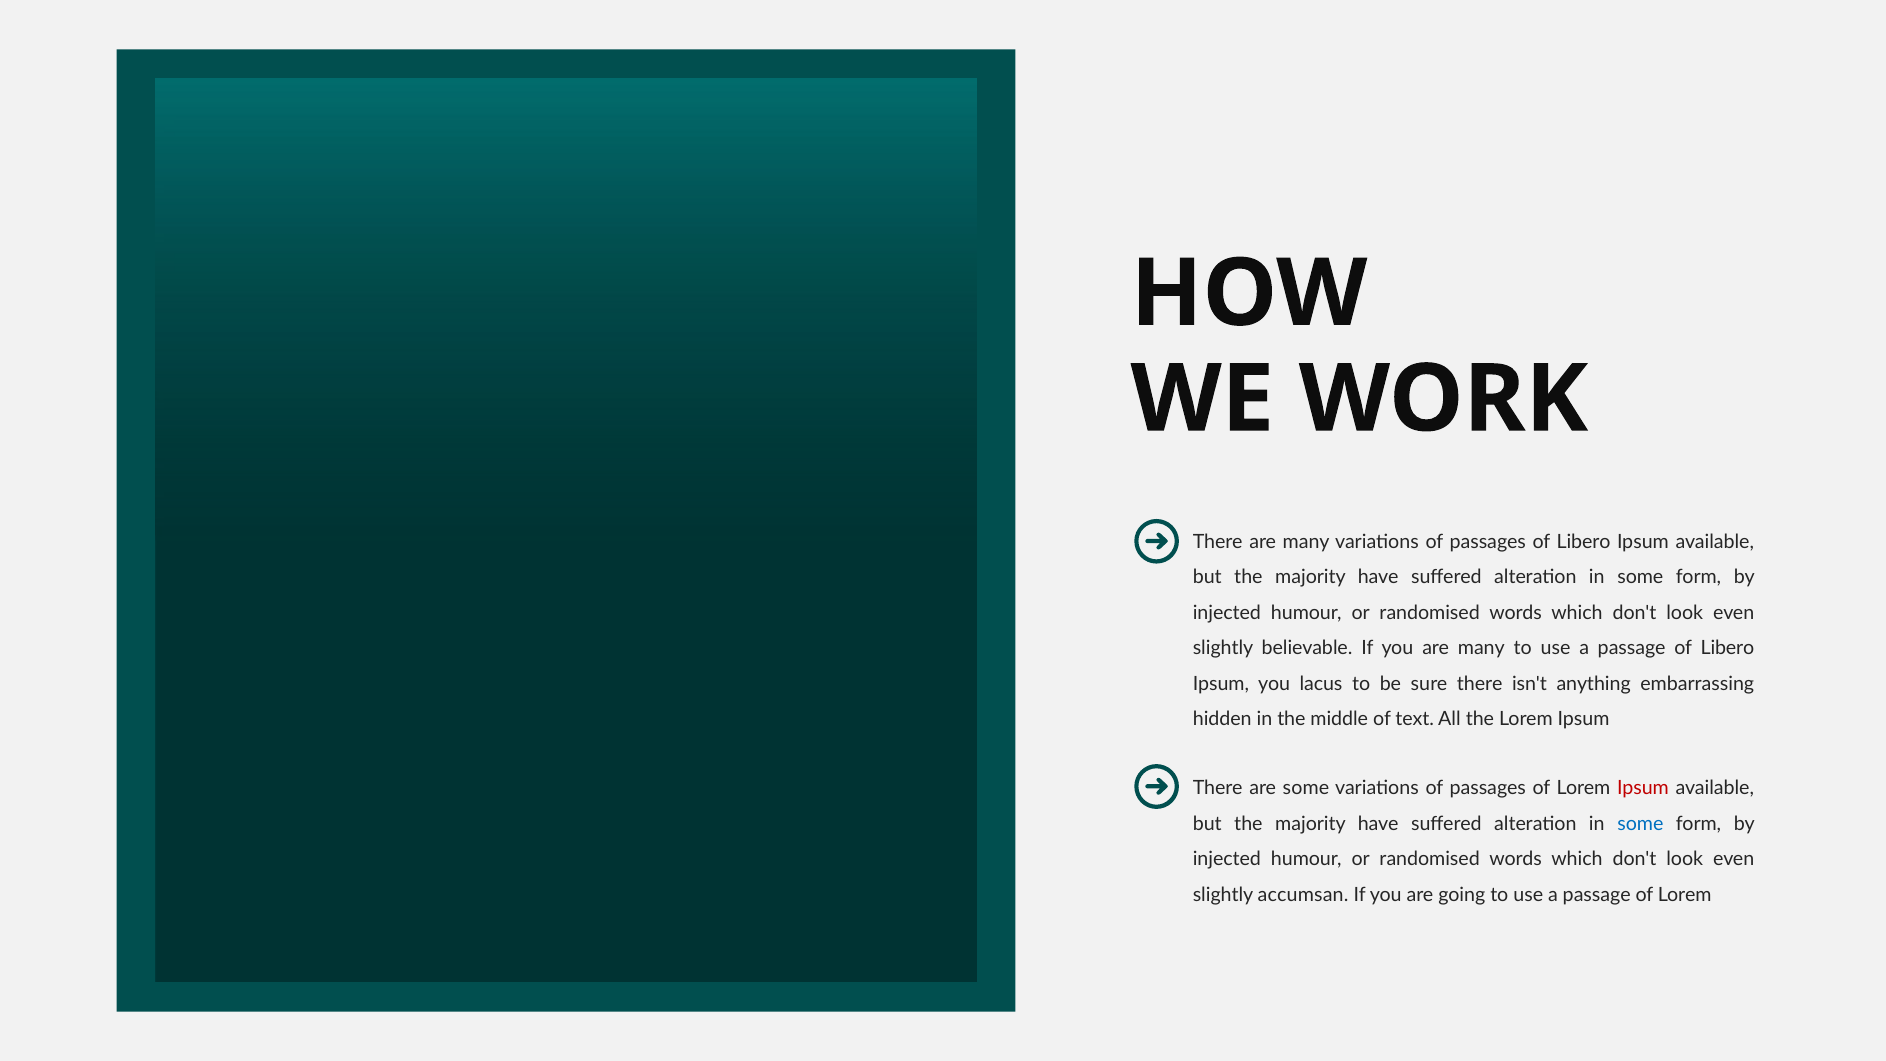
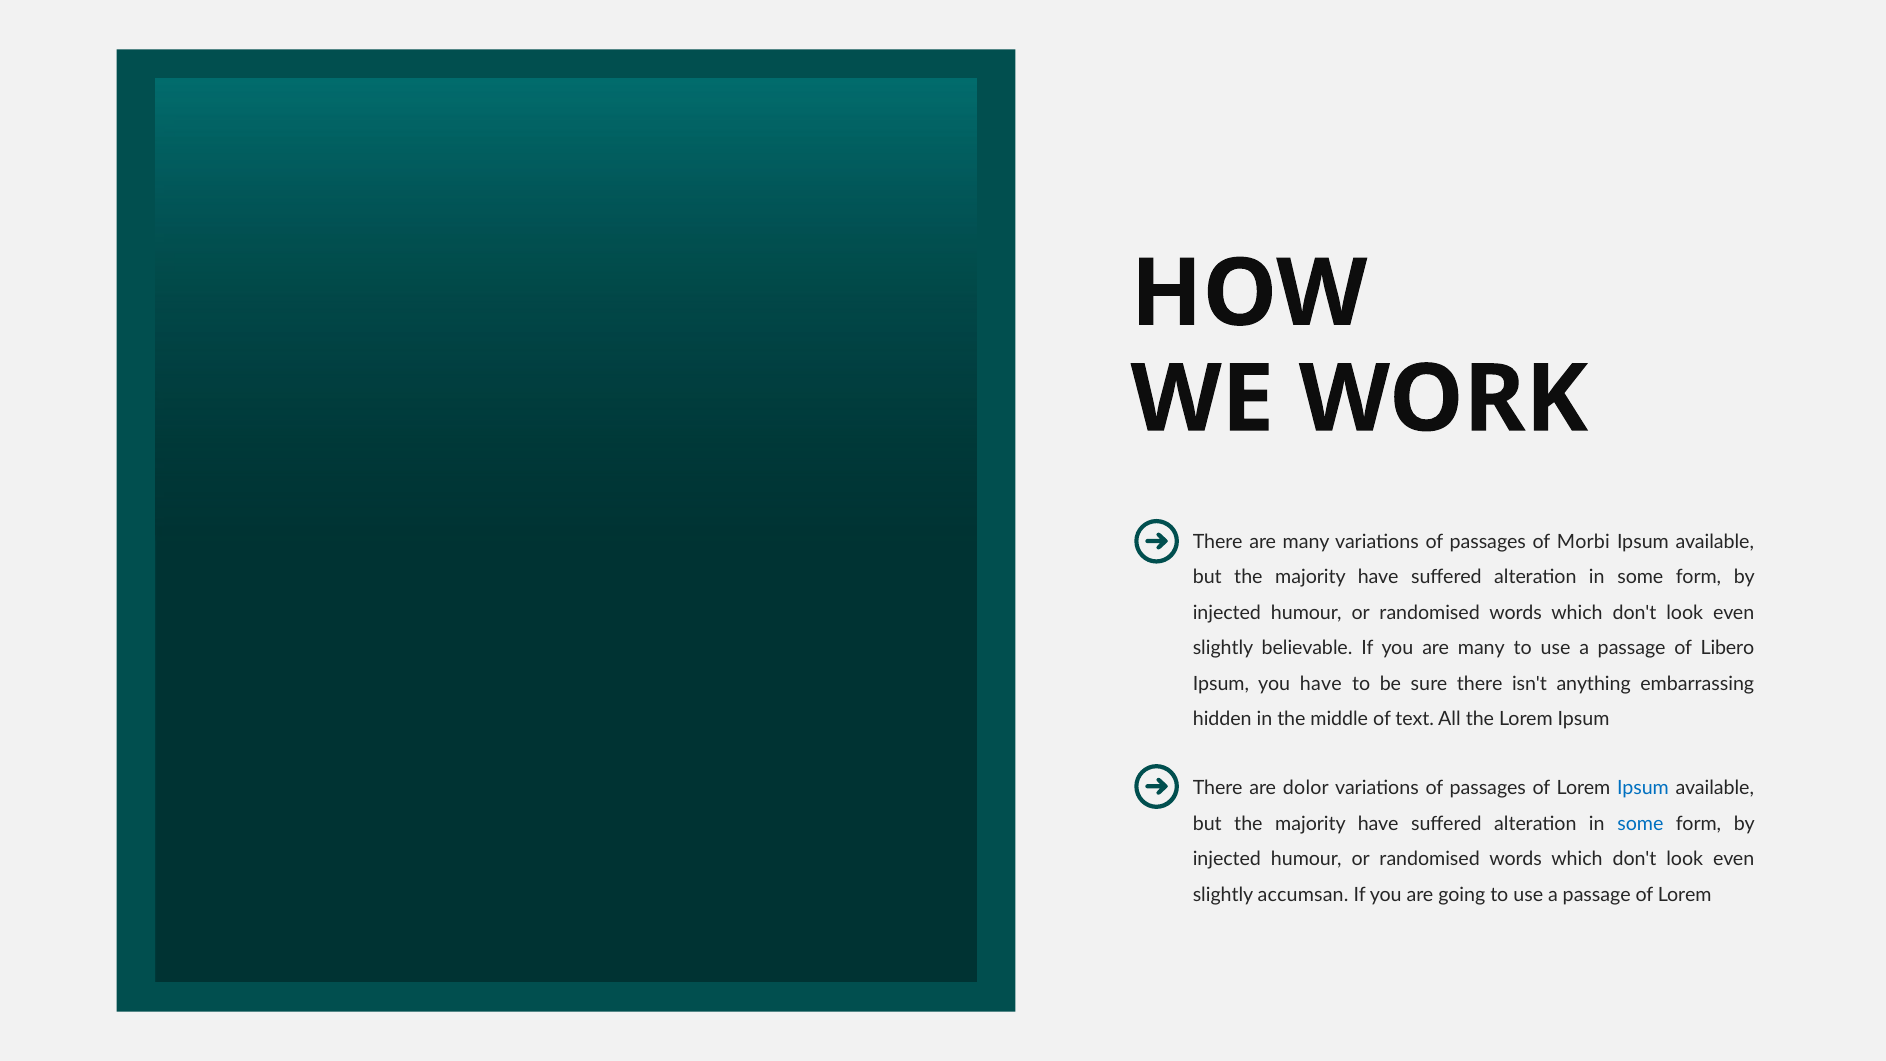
passages of Libero: Libero -> Morbi (1583, 542)
you lacus: lacus -> have (1321, 684)
are some: some -> dolor (1306, 788)
Ipsum colour: red -> blue (1643, 788)
